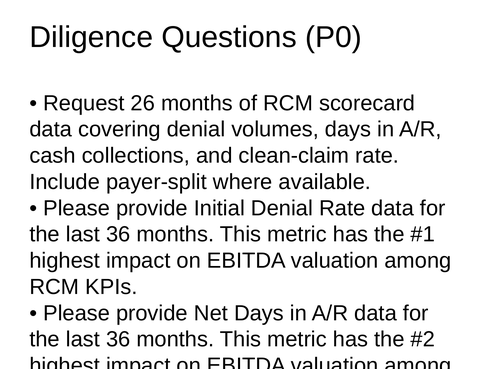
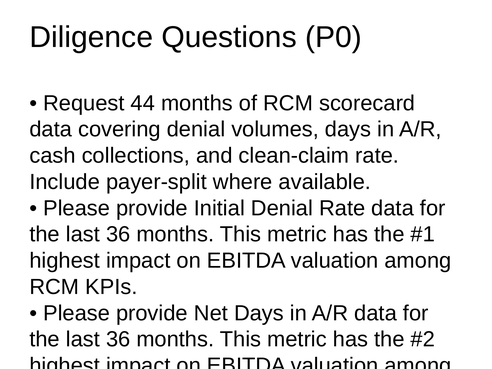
26: 26 -> 44 (143, 103)
